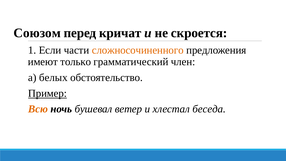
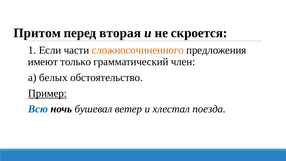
Союзом: Союзом -> Притом (37, 33)
кричат: кричат -> вторая (120, 33)
Всю colour: orange -> blue (38, 109)
беседа: беседа -> поезда (209, 109)
